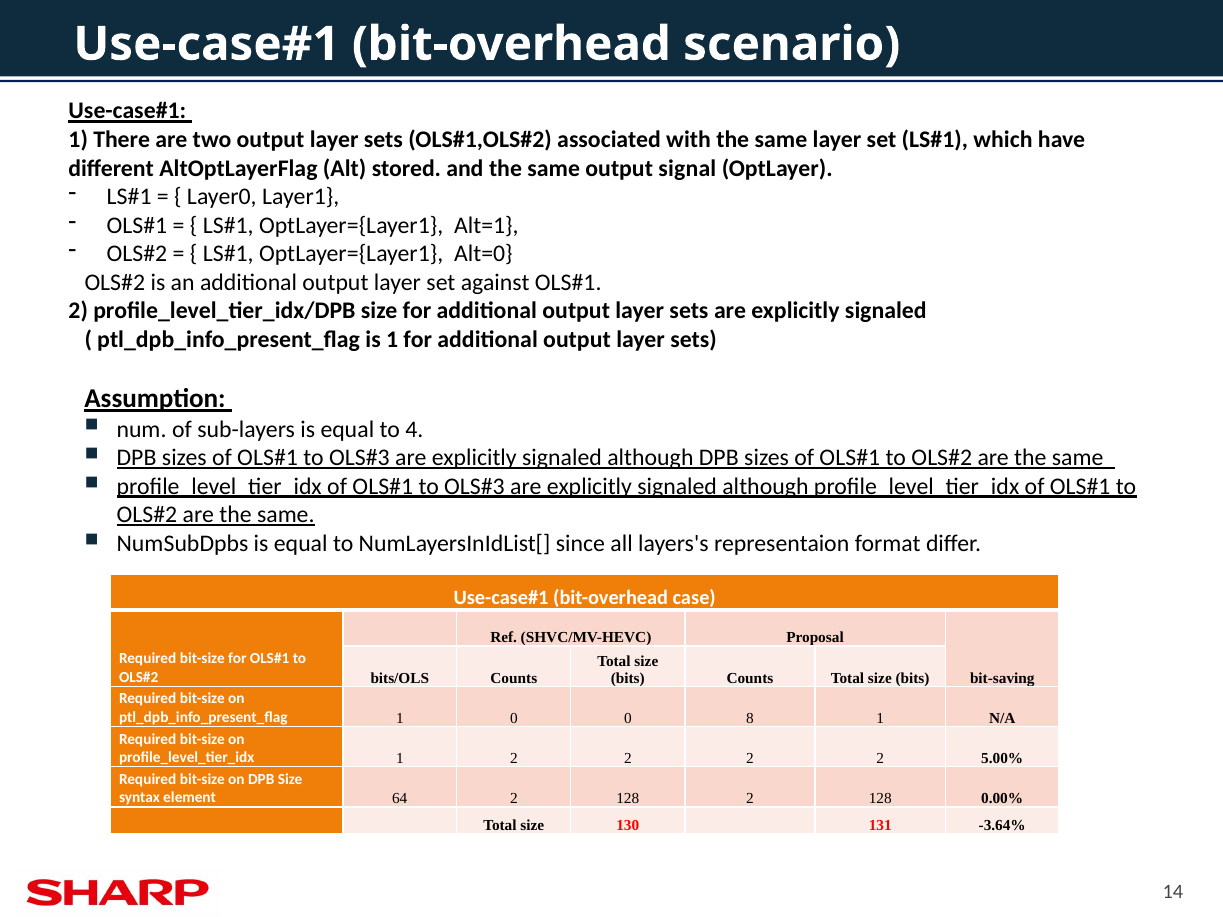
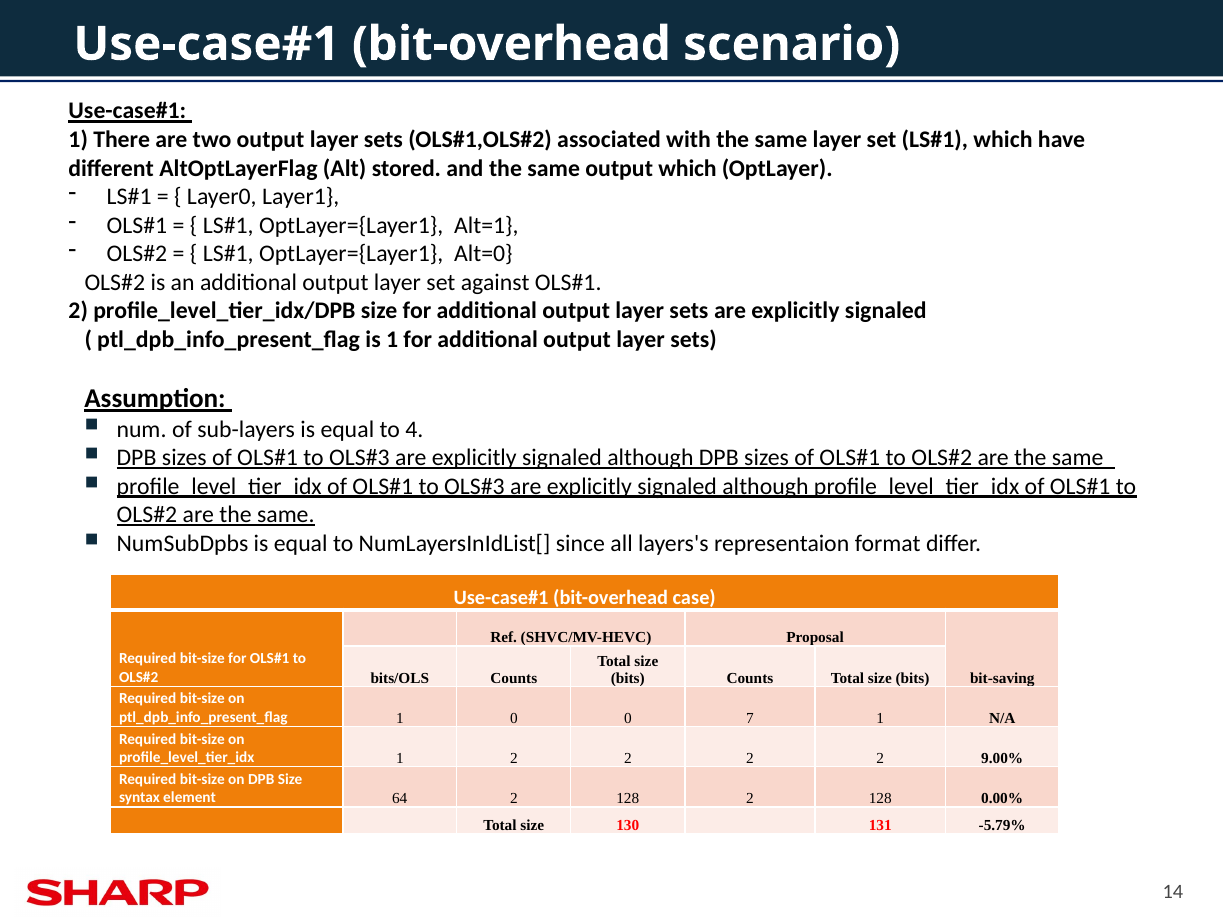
output signal: signal -> which (688, 168)
8: 8 -> 7 (750, 718)
5.00%: 5.00% -> 9.00% (1002, 759)
-3.64%: -3.64% -> -5.79% (1002, 826)
